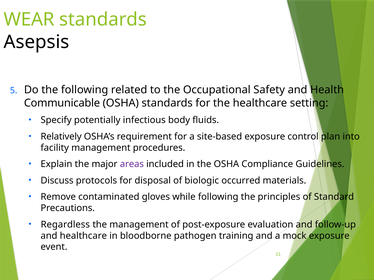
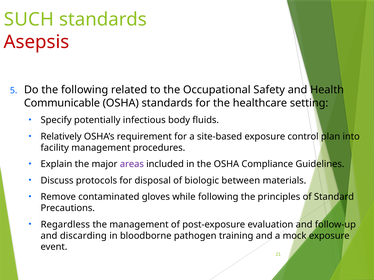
WEAR: WEAR -> SUCH (29, 20)
Asepsis colour: black -> red (37, 42)
occurred: occurred -> between (241, 181)
and healthcare: healthcare -> discarding (83, 236)
